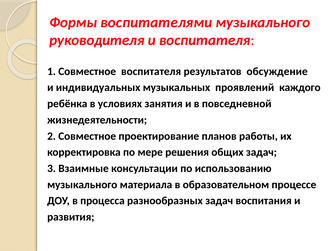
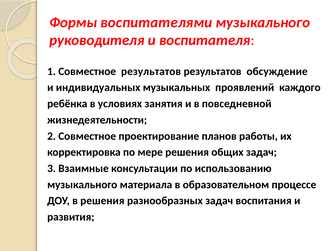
Совместное воспитателя: воспитателя -> результатов (151, 71)
в процесса: процесса -> решения (102, 201)
